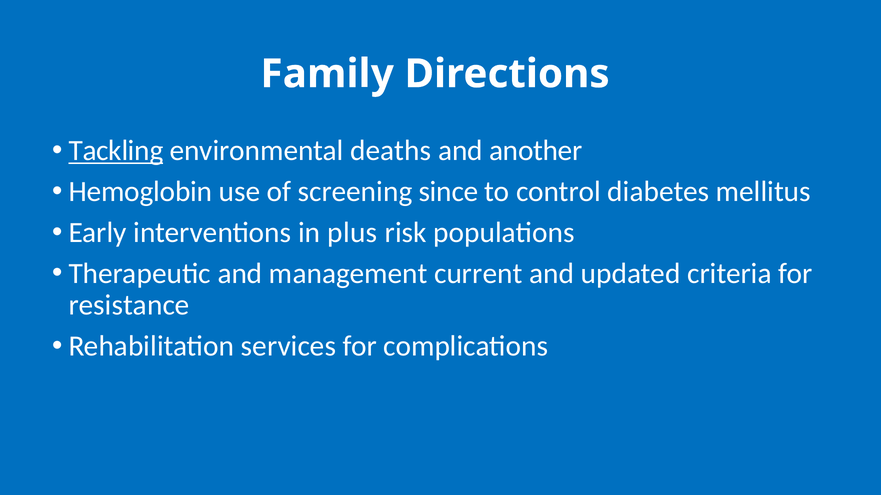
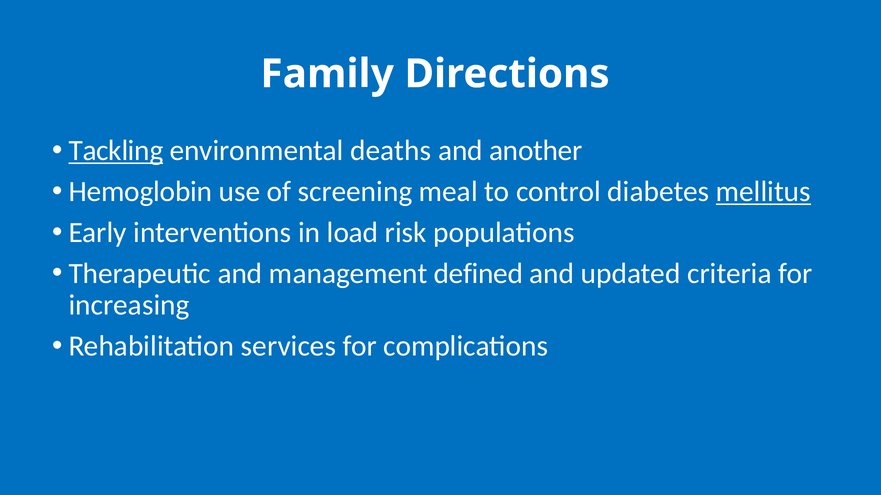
since: since -> meal (448, 192)
mellitus underline: none -> present (763, 192)
plus: plus -> load (353, 233)
current: current -> defined (478, 274)
resistance: resistance -> increasing (129, 305)
